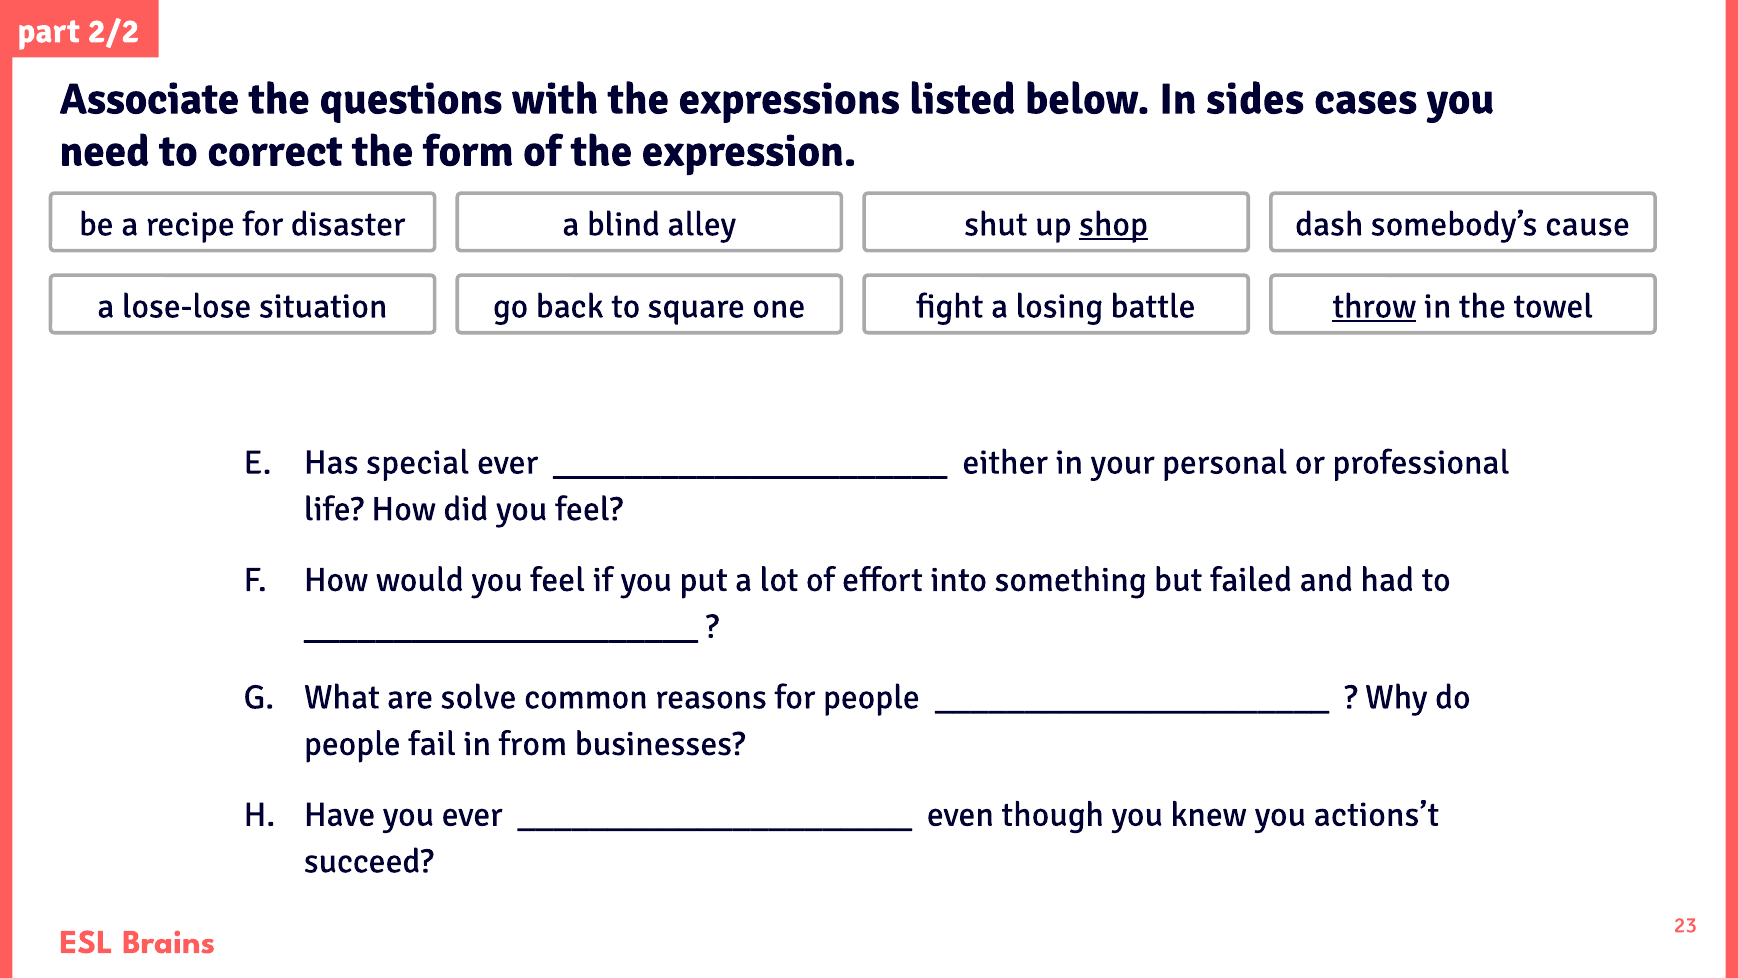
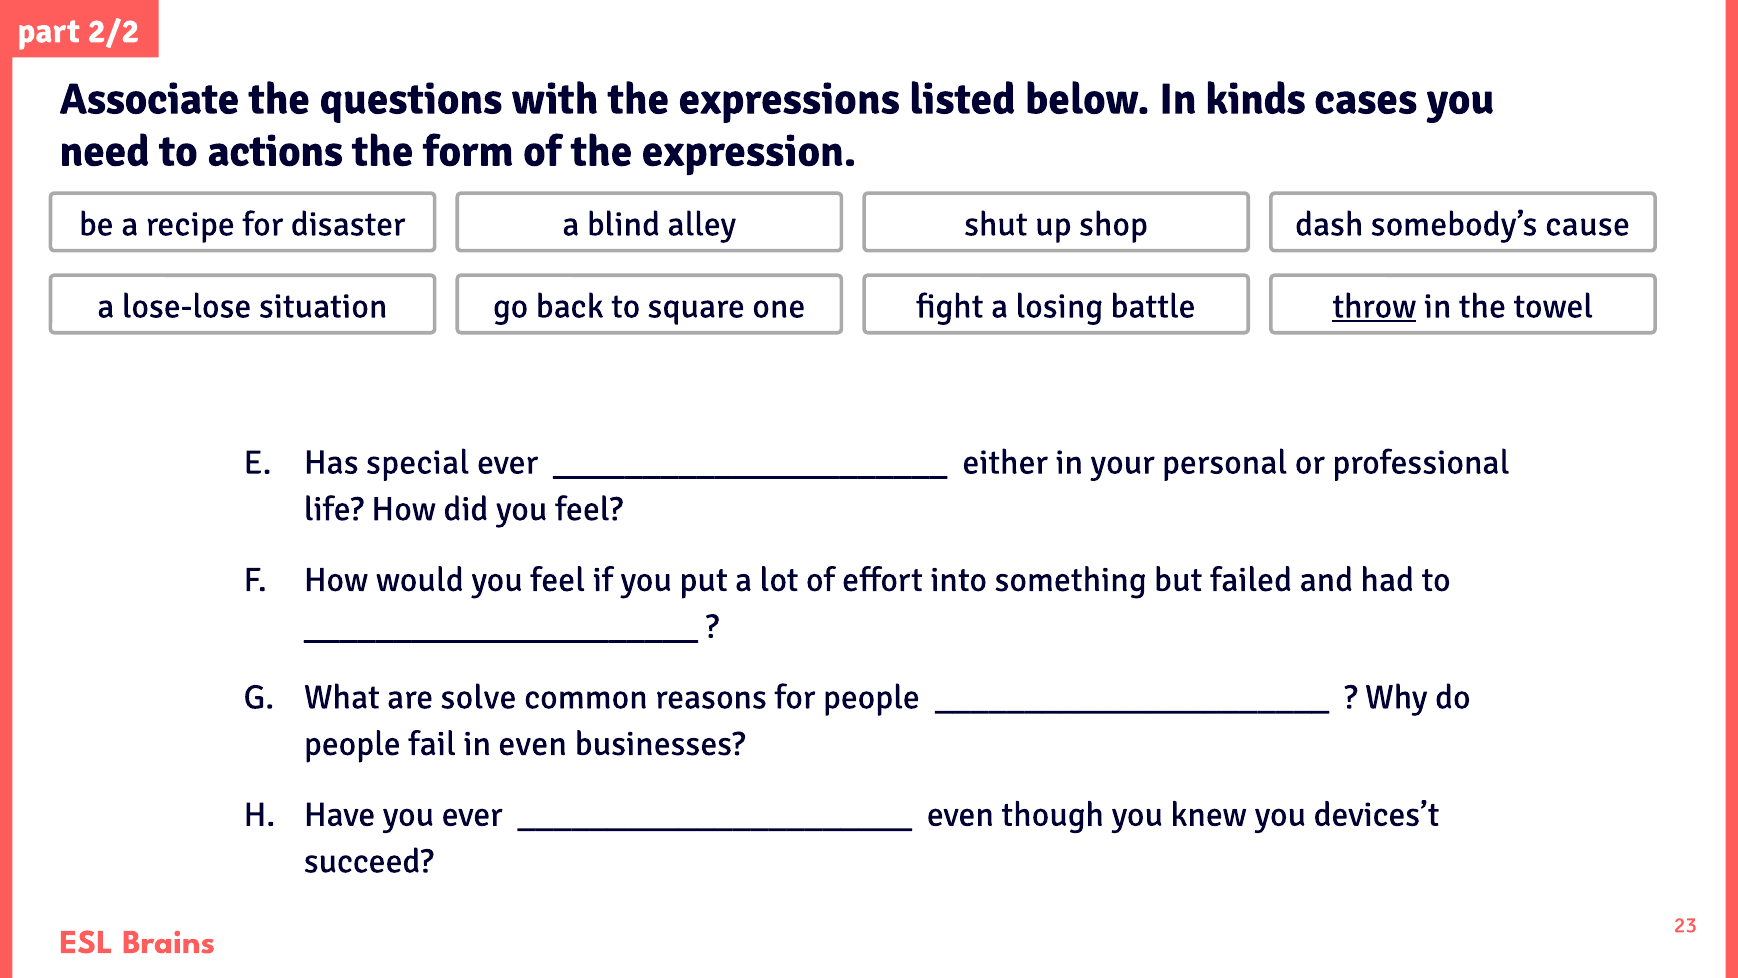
sides: sides -> kinds (1256, 99)
correct: correct -> actions (275, 151)
shop underline: present -> none (1114, 224)
in from: from -> even (533, 744)
actions’t: actions’t -> devices’t (1377, 814)
